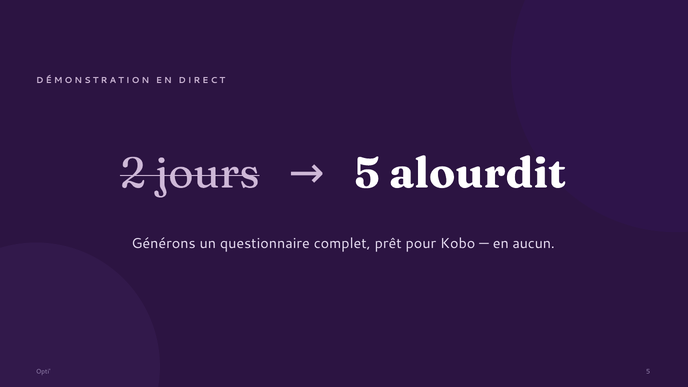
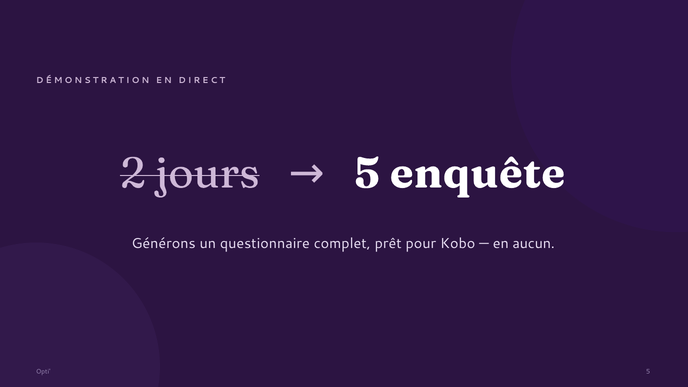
alourdit: alourdit -> enquête (477, 173)
